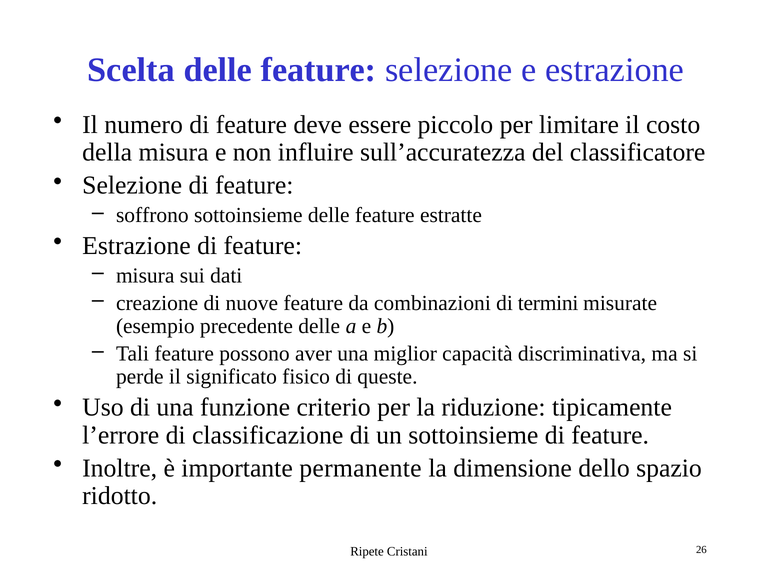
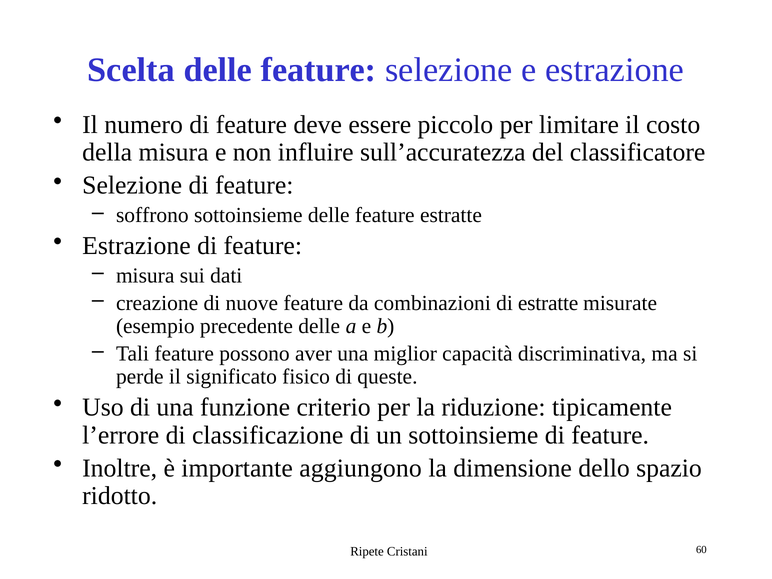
di termini: termini -> estratte (548, 303)
permanente: permanente -> aggiungono (361, 468)
26: 26 -> 60 (701, 550)
